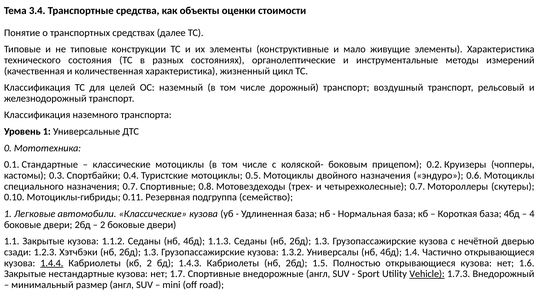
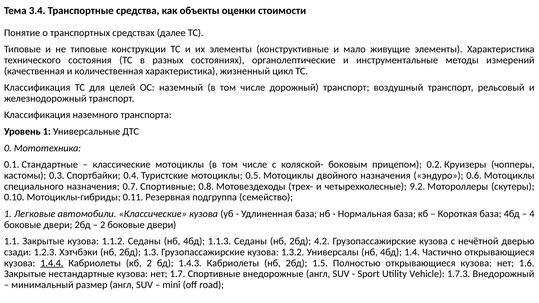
четырехколесные 0.7: 0.7 -> 9.2 (417, 187)
Седаны нб 2бд 1.3: 1.3 -> 4.2 (322, 241)
Vehicle underline: present -> none (427, 274)
